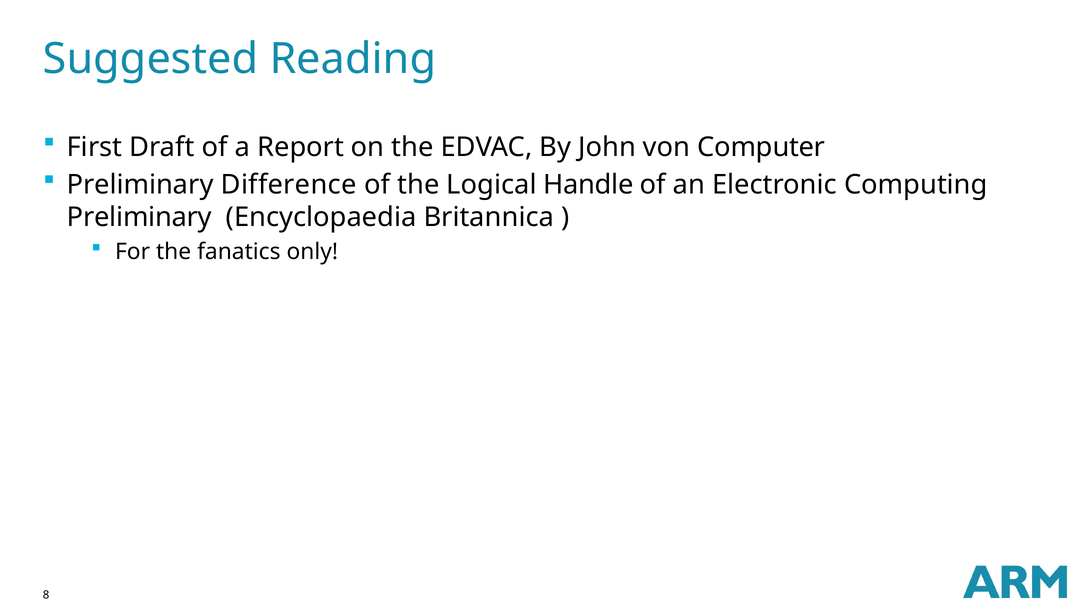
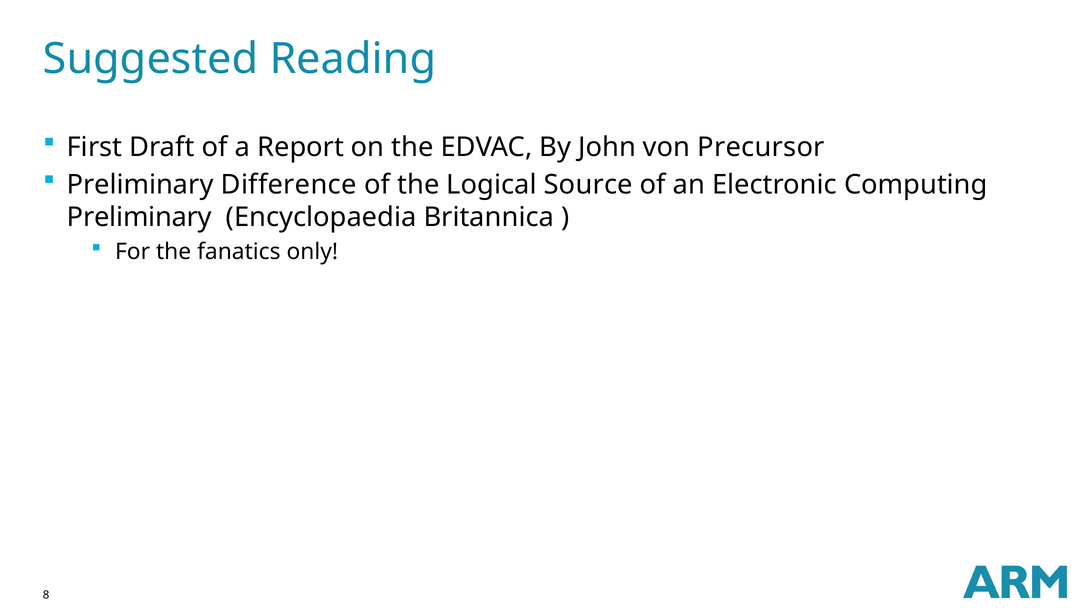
Computer: Computer -> Precursor (761, 147)
Handle: Handle -> Source (588, 185)
